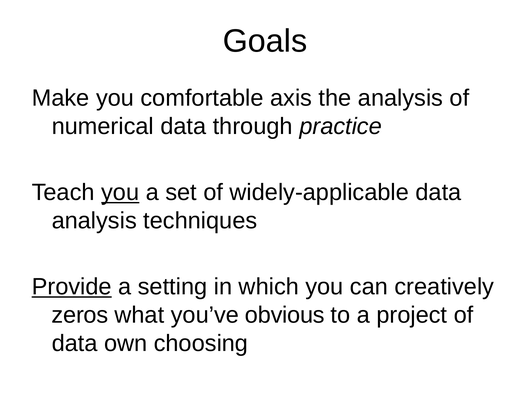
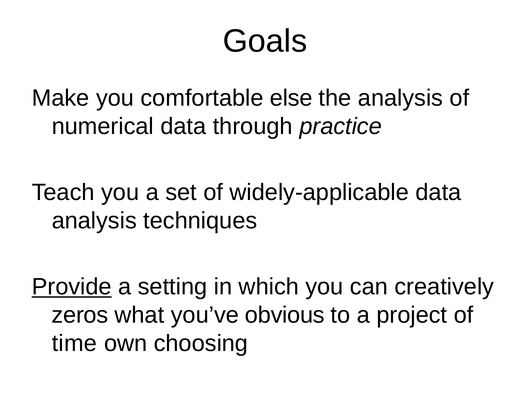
axis: axis -> else (291, 98)
you underline: present -> none (120, 192)
data: data -> time (74, 343)
